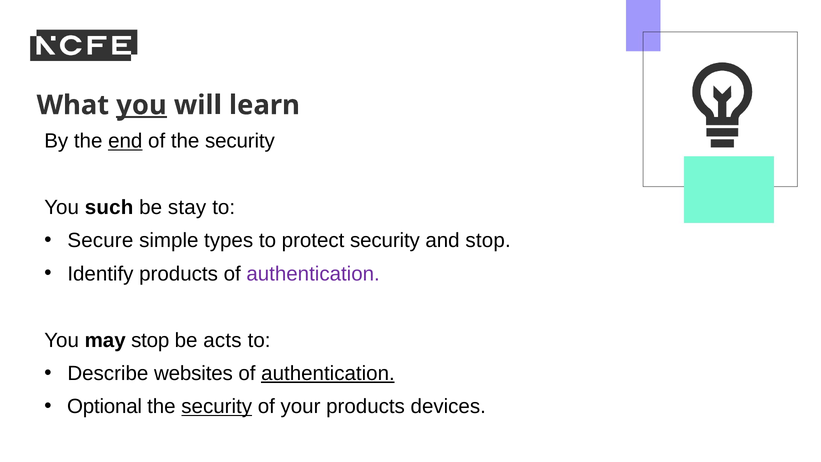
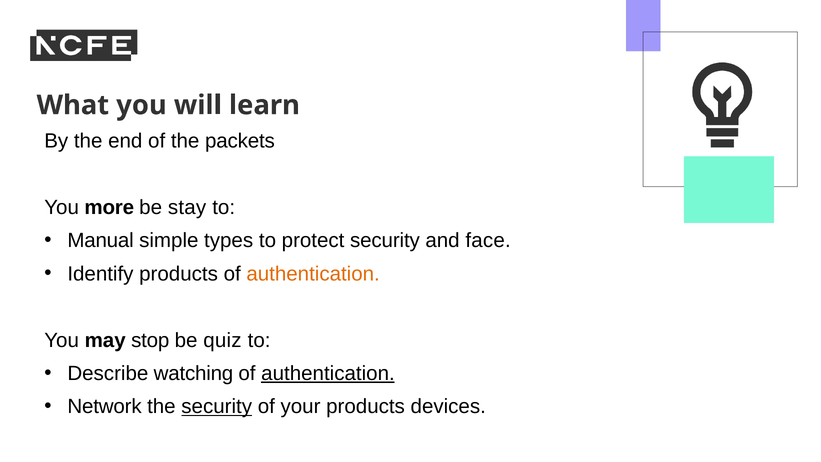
you underline: present -> none (141, 105)
end underline: present -> none (125, 141)
of the security: security -> packets (240, 141)
such: such -> more (109, 207)
Secure: Secure -> Manual (101, 241)
and stop: stop -> face (488, 241)
authentication colour: purple -> orange (313, 274)
acts: acts -> quiz (222, 340)
websites: websites -> watching (193, 373)
Optional: Optional -> Network (105, 406)
